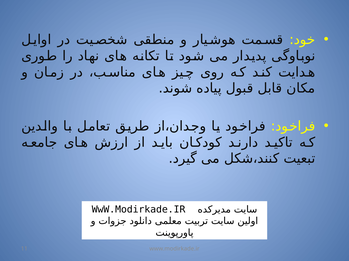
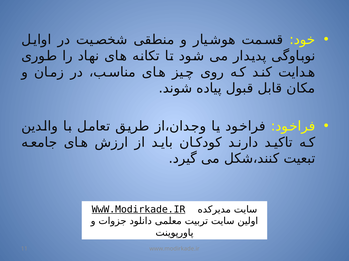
WwW.Modirkade.IR underline: none -> present (139, 210)
